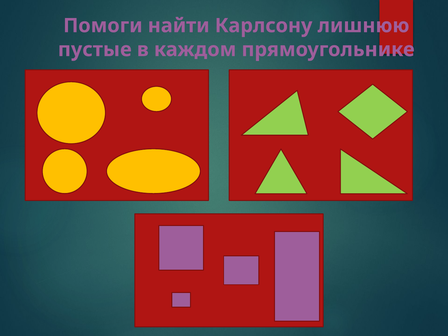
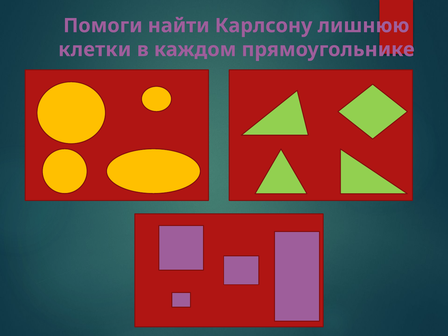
пустые: пустые -> клетки (95, 50)
